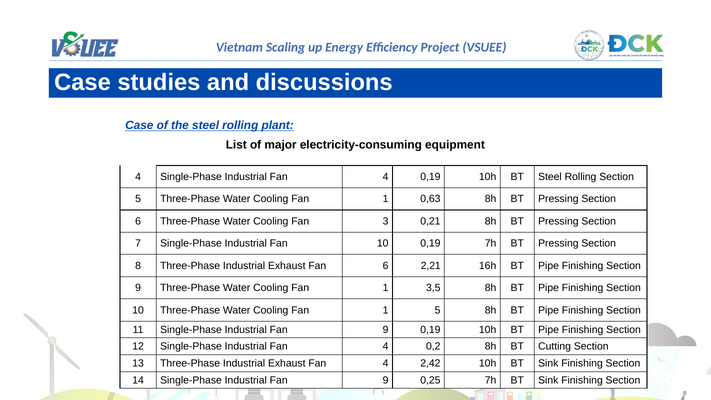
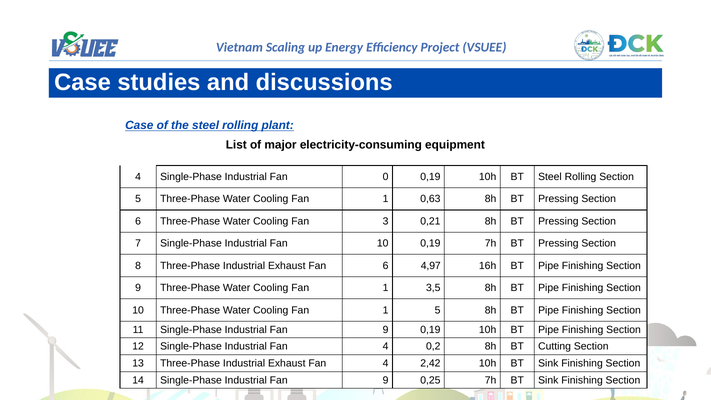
4: 4 -> 0 (386, 177)
2,21: 2,21 -> 4,97 (431, 266)
